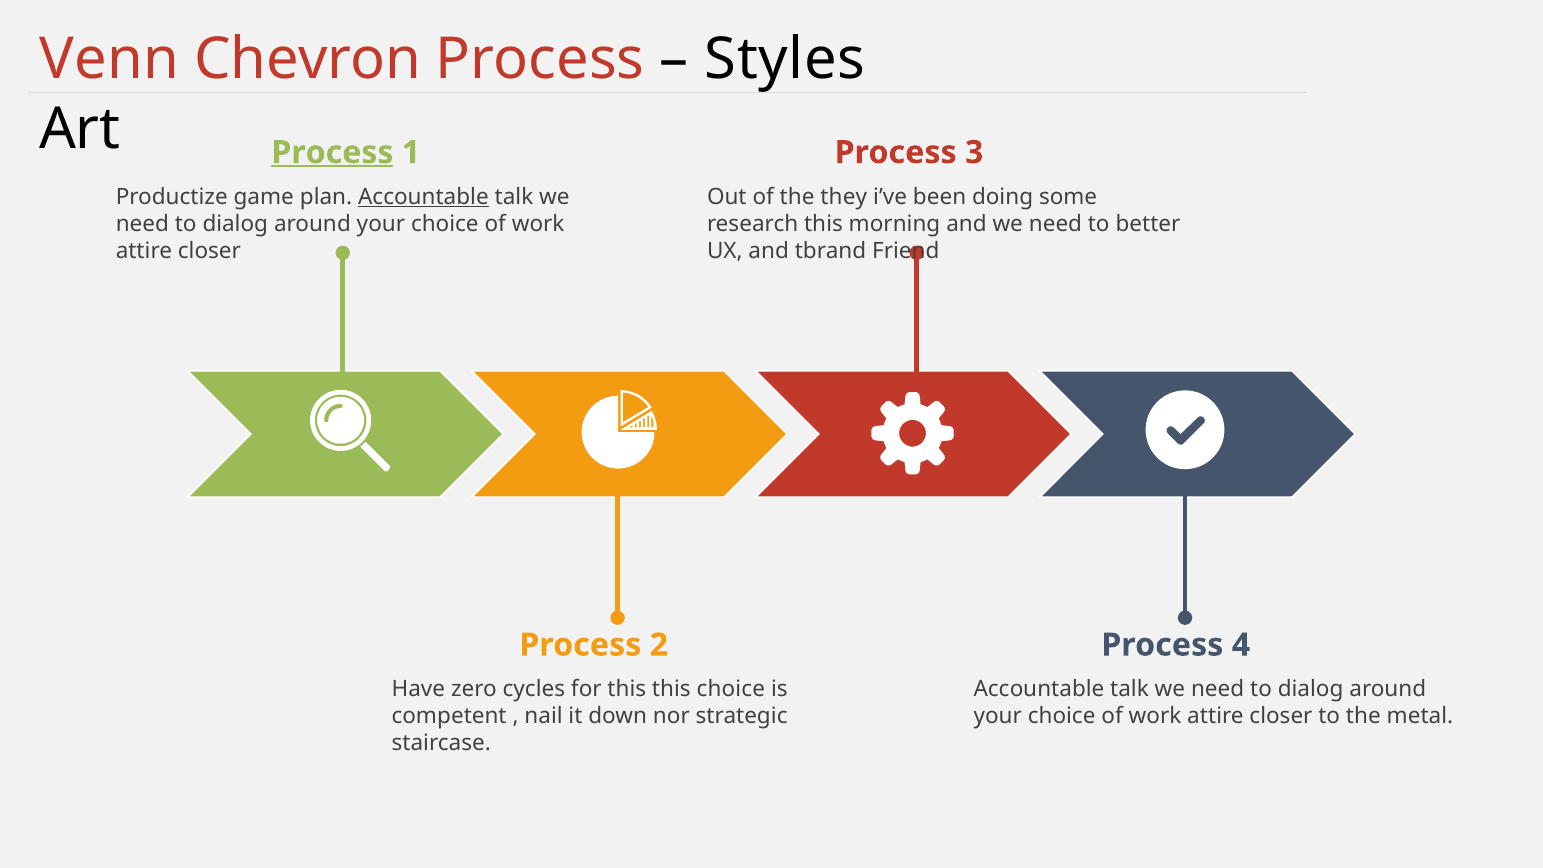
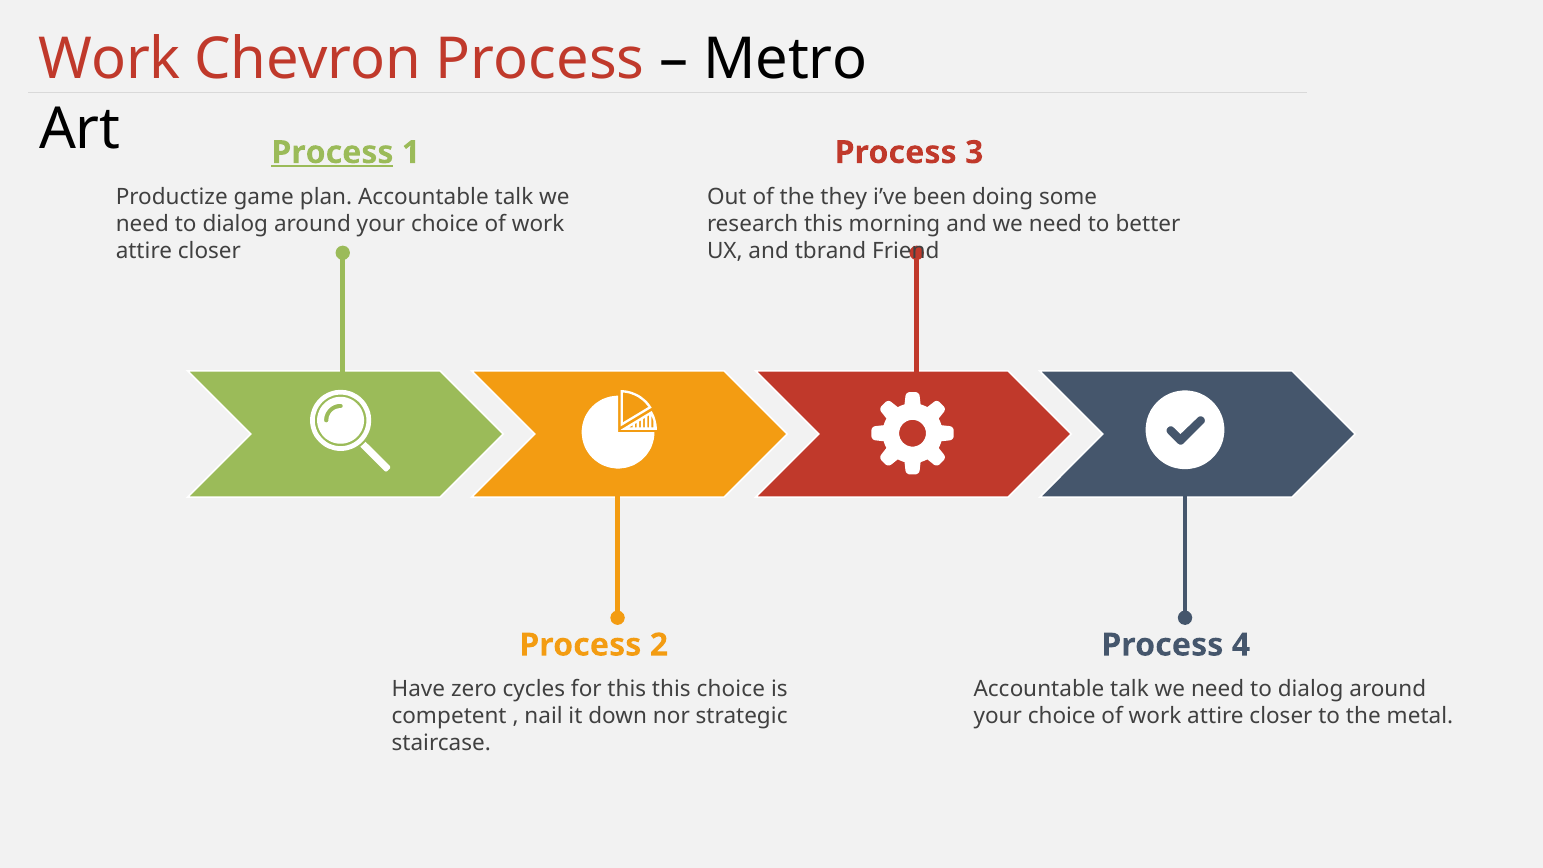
Venn: Venn -> Work (109, 60)
Styles: Styles -> Metro (786, 60)
Accountable underline: present -> none (423, 197)
